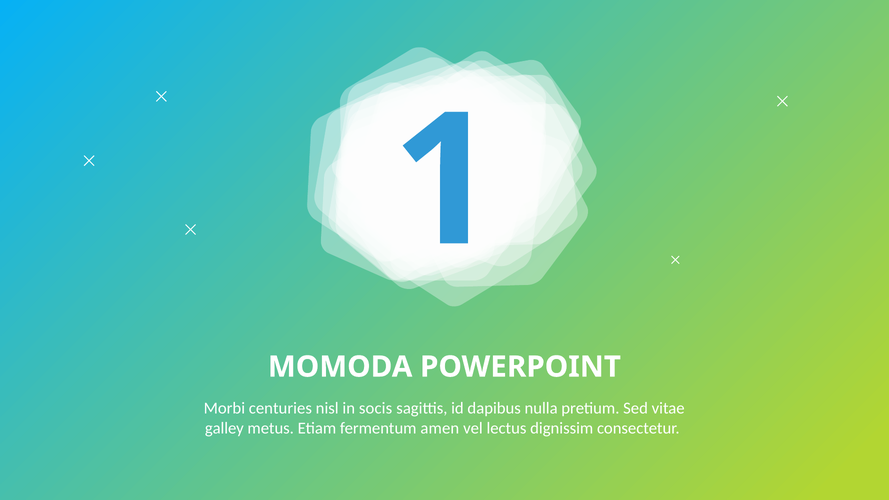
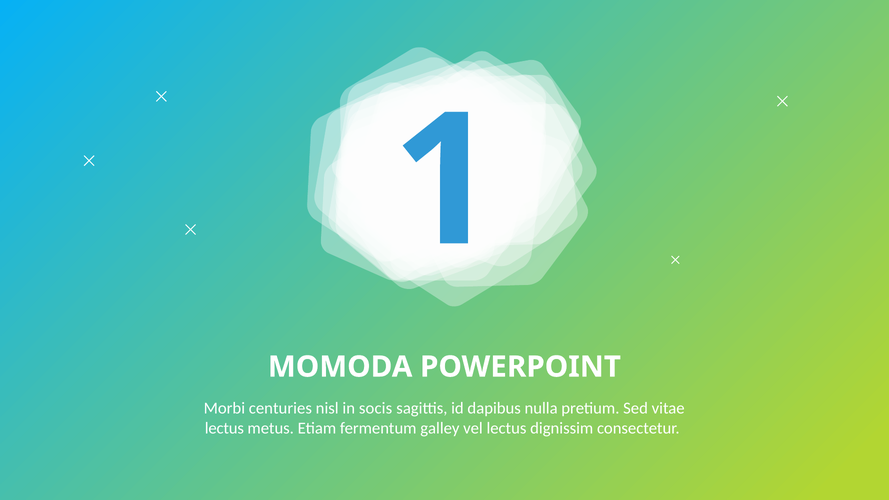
galley: galley -> lectus (224, 428)
amen: amen -> galley (440, 428)
